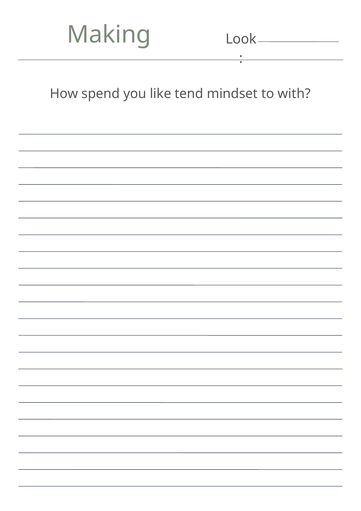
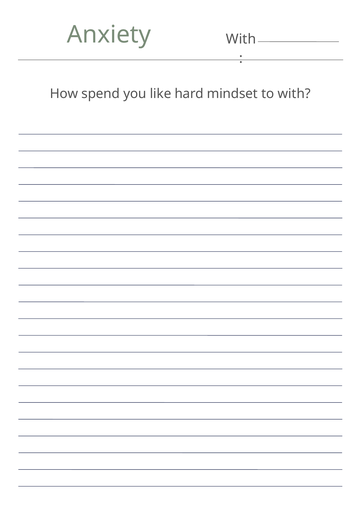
Making: Making -> Anxiety (109, 35)
Look: Look -> With (241, 39)
tend: tend -> hard (189, 94)
